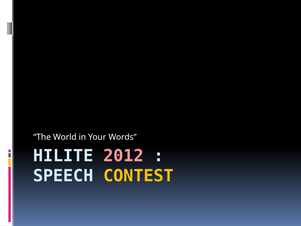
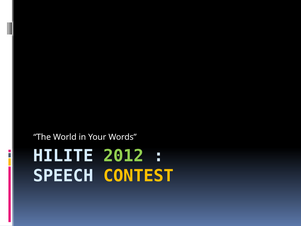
2012 colour: pink -> light green (123, 156)
